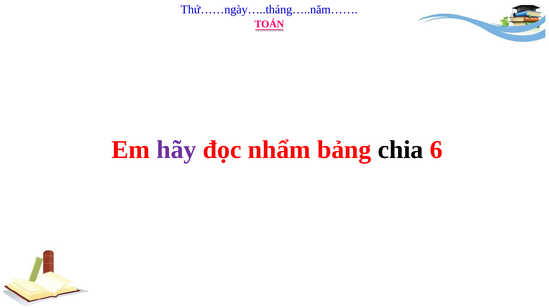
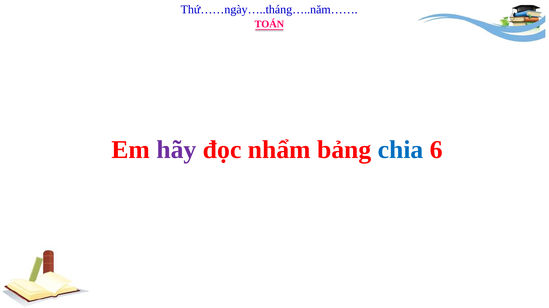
chia colour: black -> blue (401, 150)
